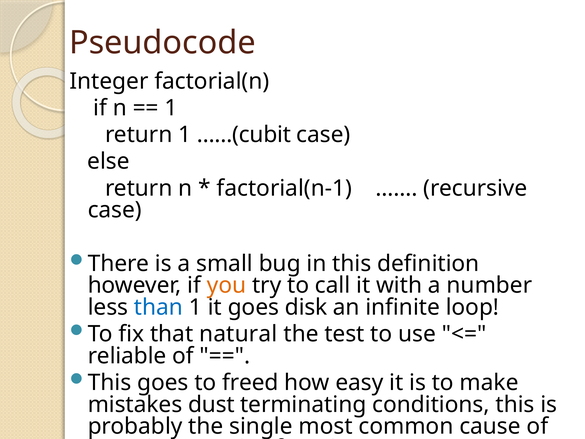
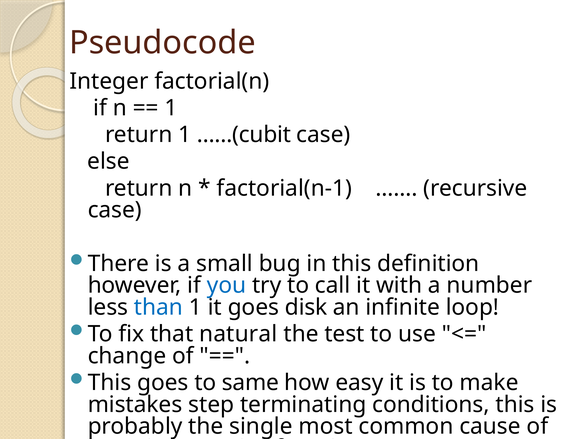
you colour: orange -> blue (227, 285)
reliable: reliable -> change (127, 356)
freed: freed -> same (250, 382)
dust: dust -> step (211, 404)
